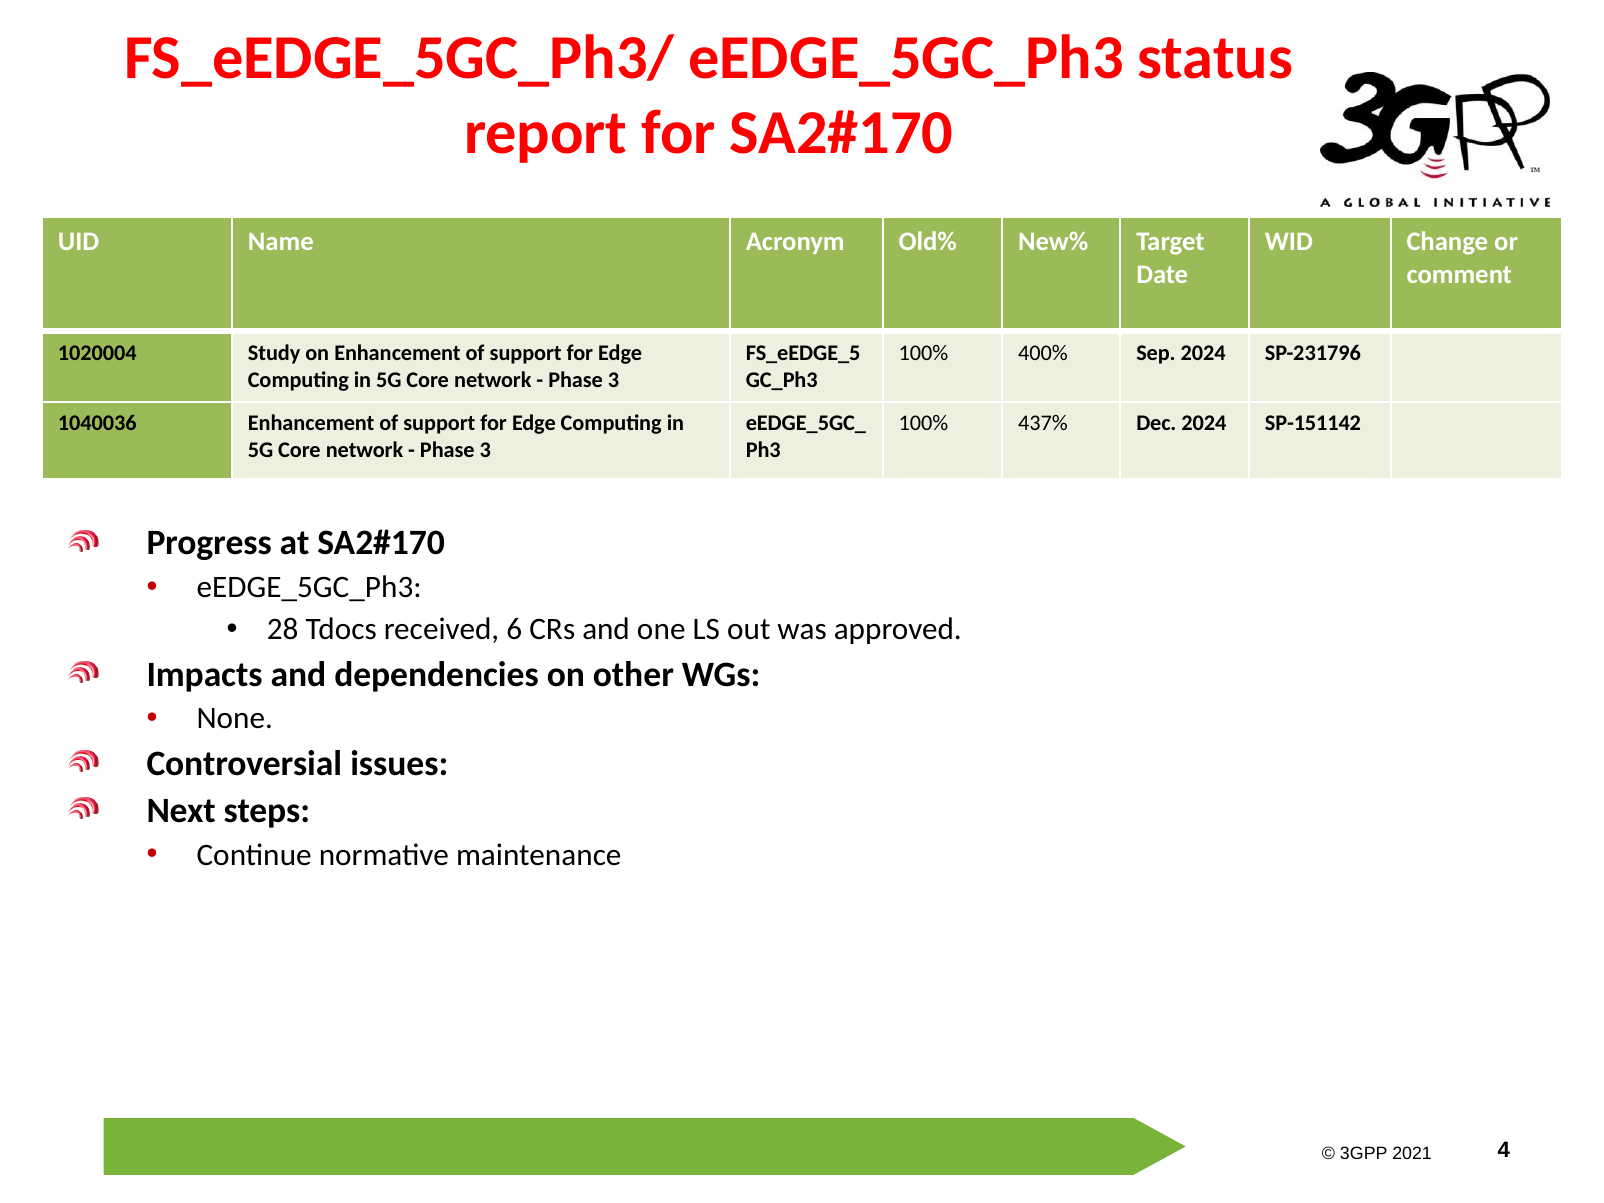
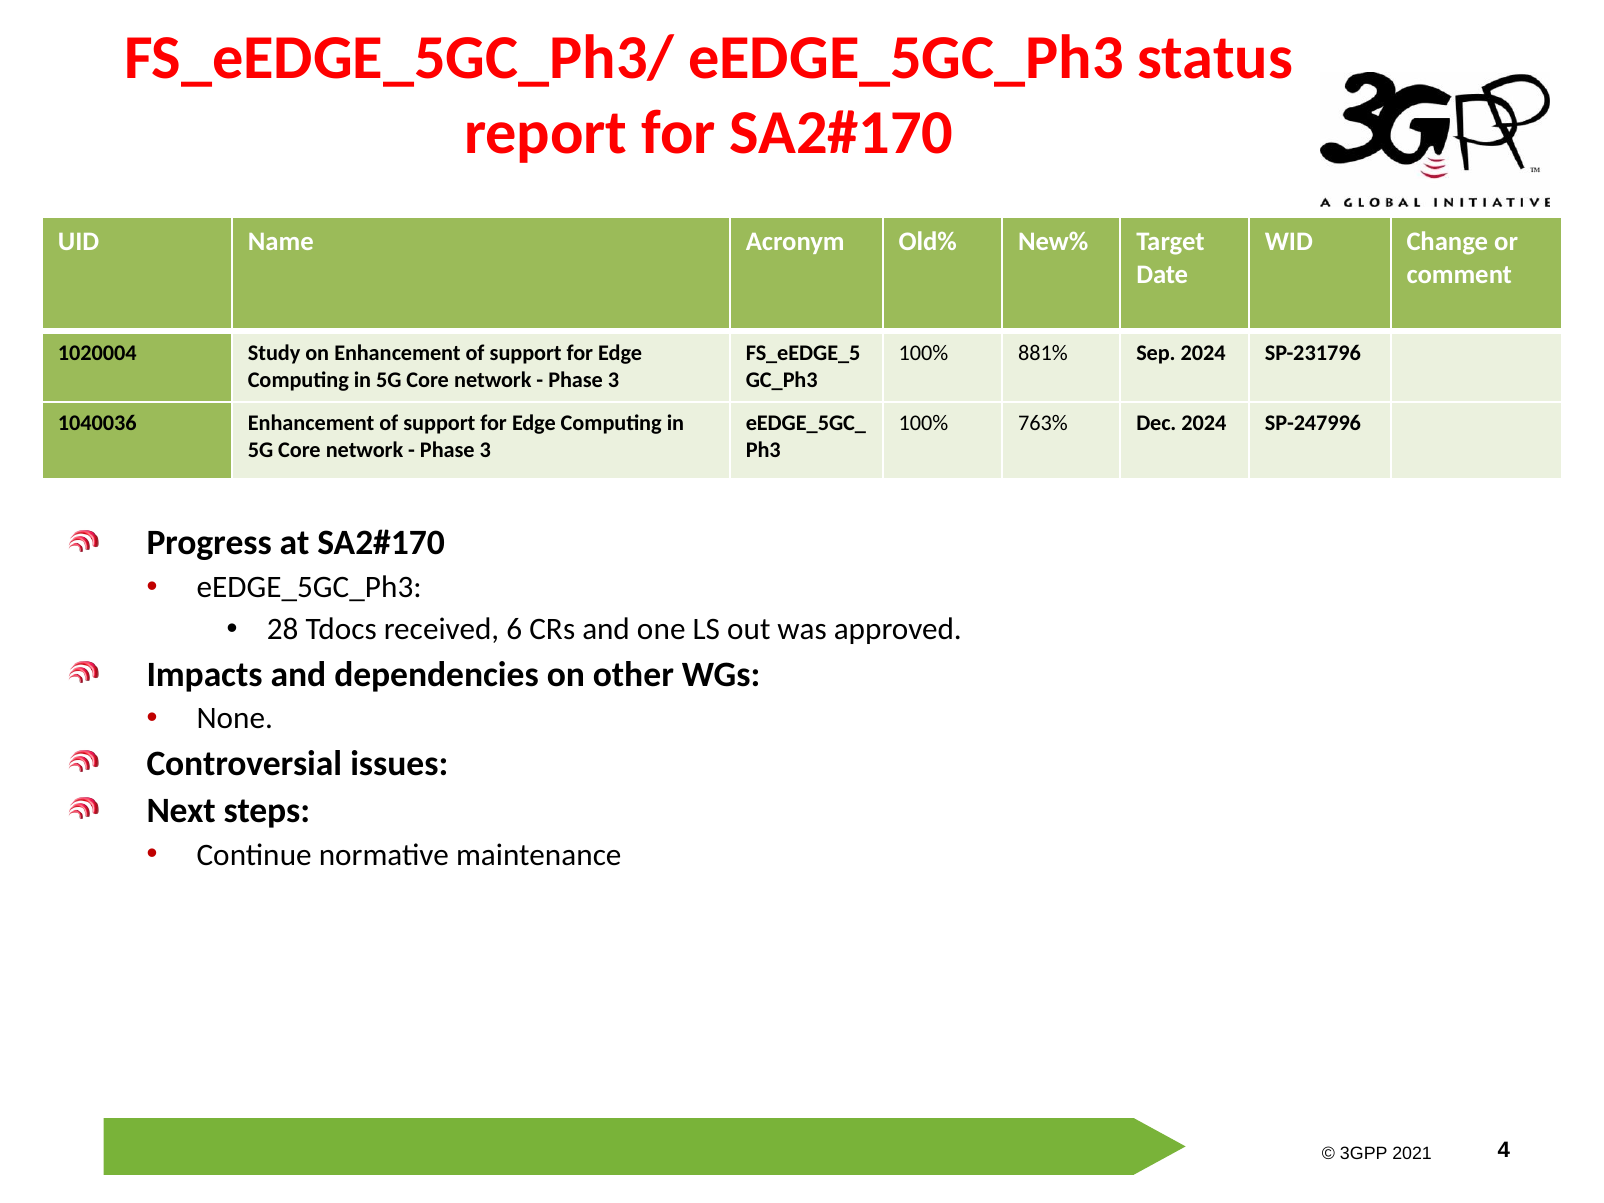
400%: 400% -> 881% (1043, 353)
437%: 437% -> 763% (1043, 423)
SP-151142: SP-151142 -> SP-247996 (1313, 423)
